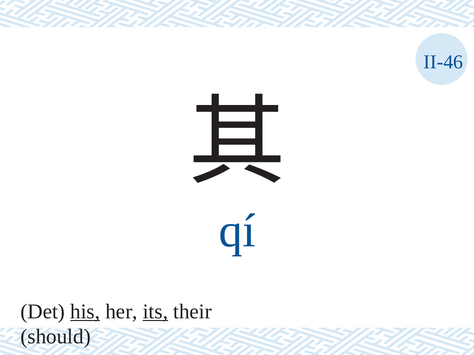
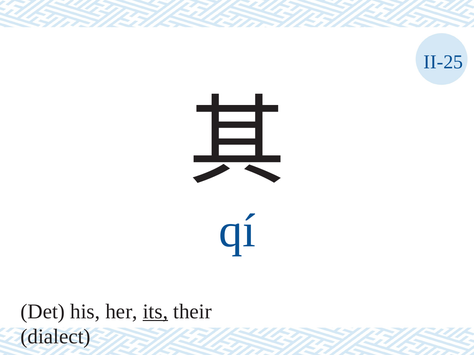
II-46: II-46 -> II-25 (443, 62)
his underline: present -> none (85, 312)
should: should -> dialect (56, 337)
